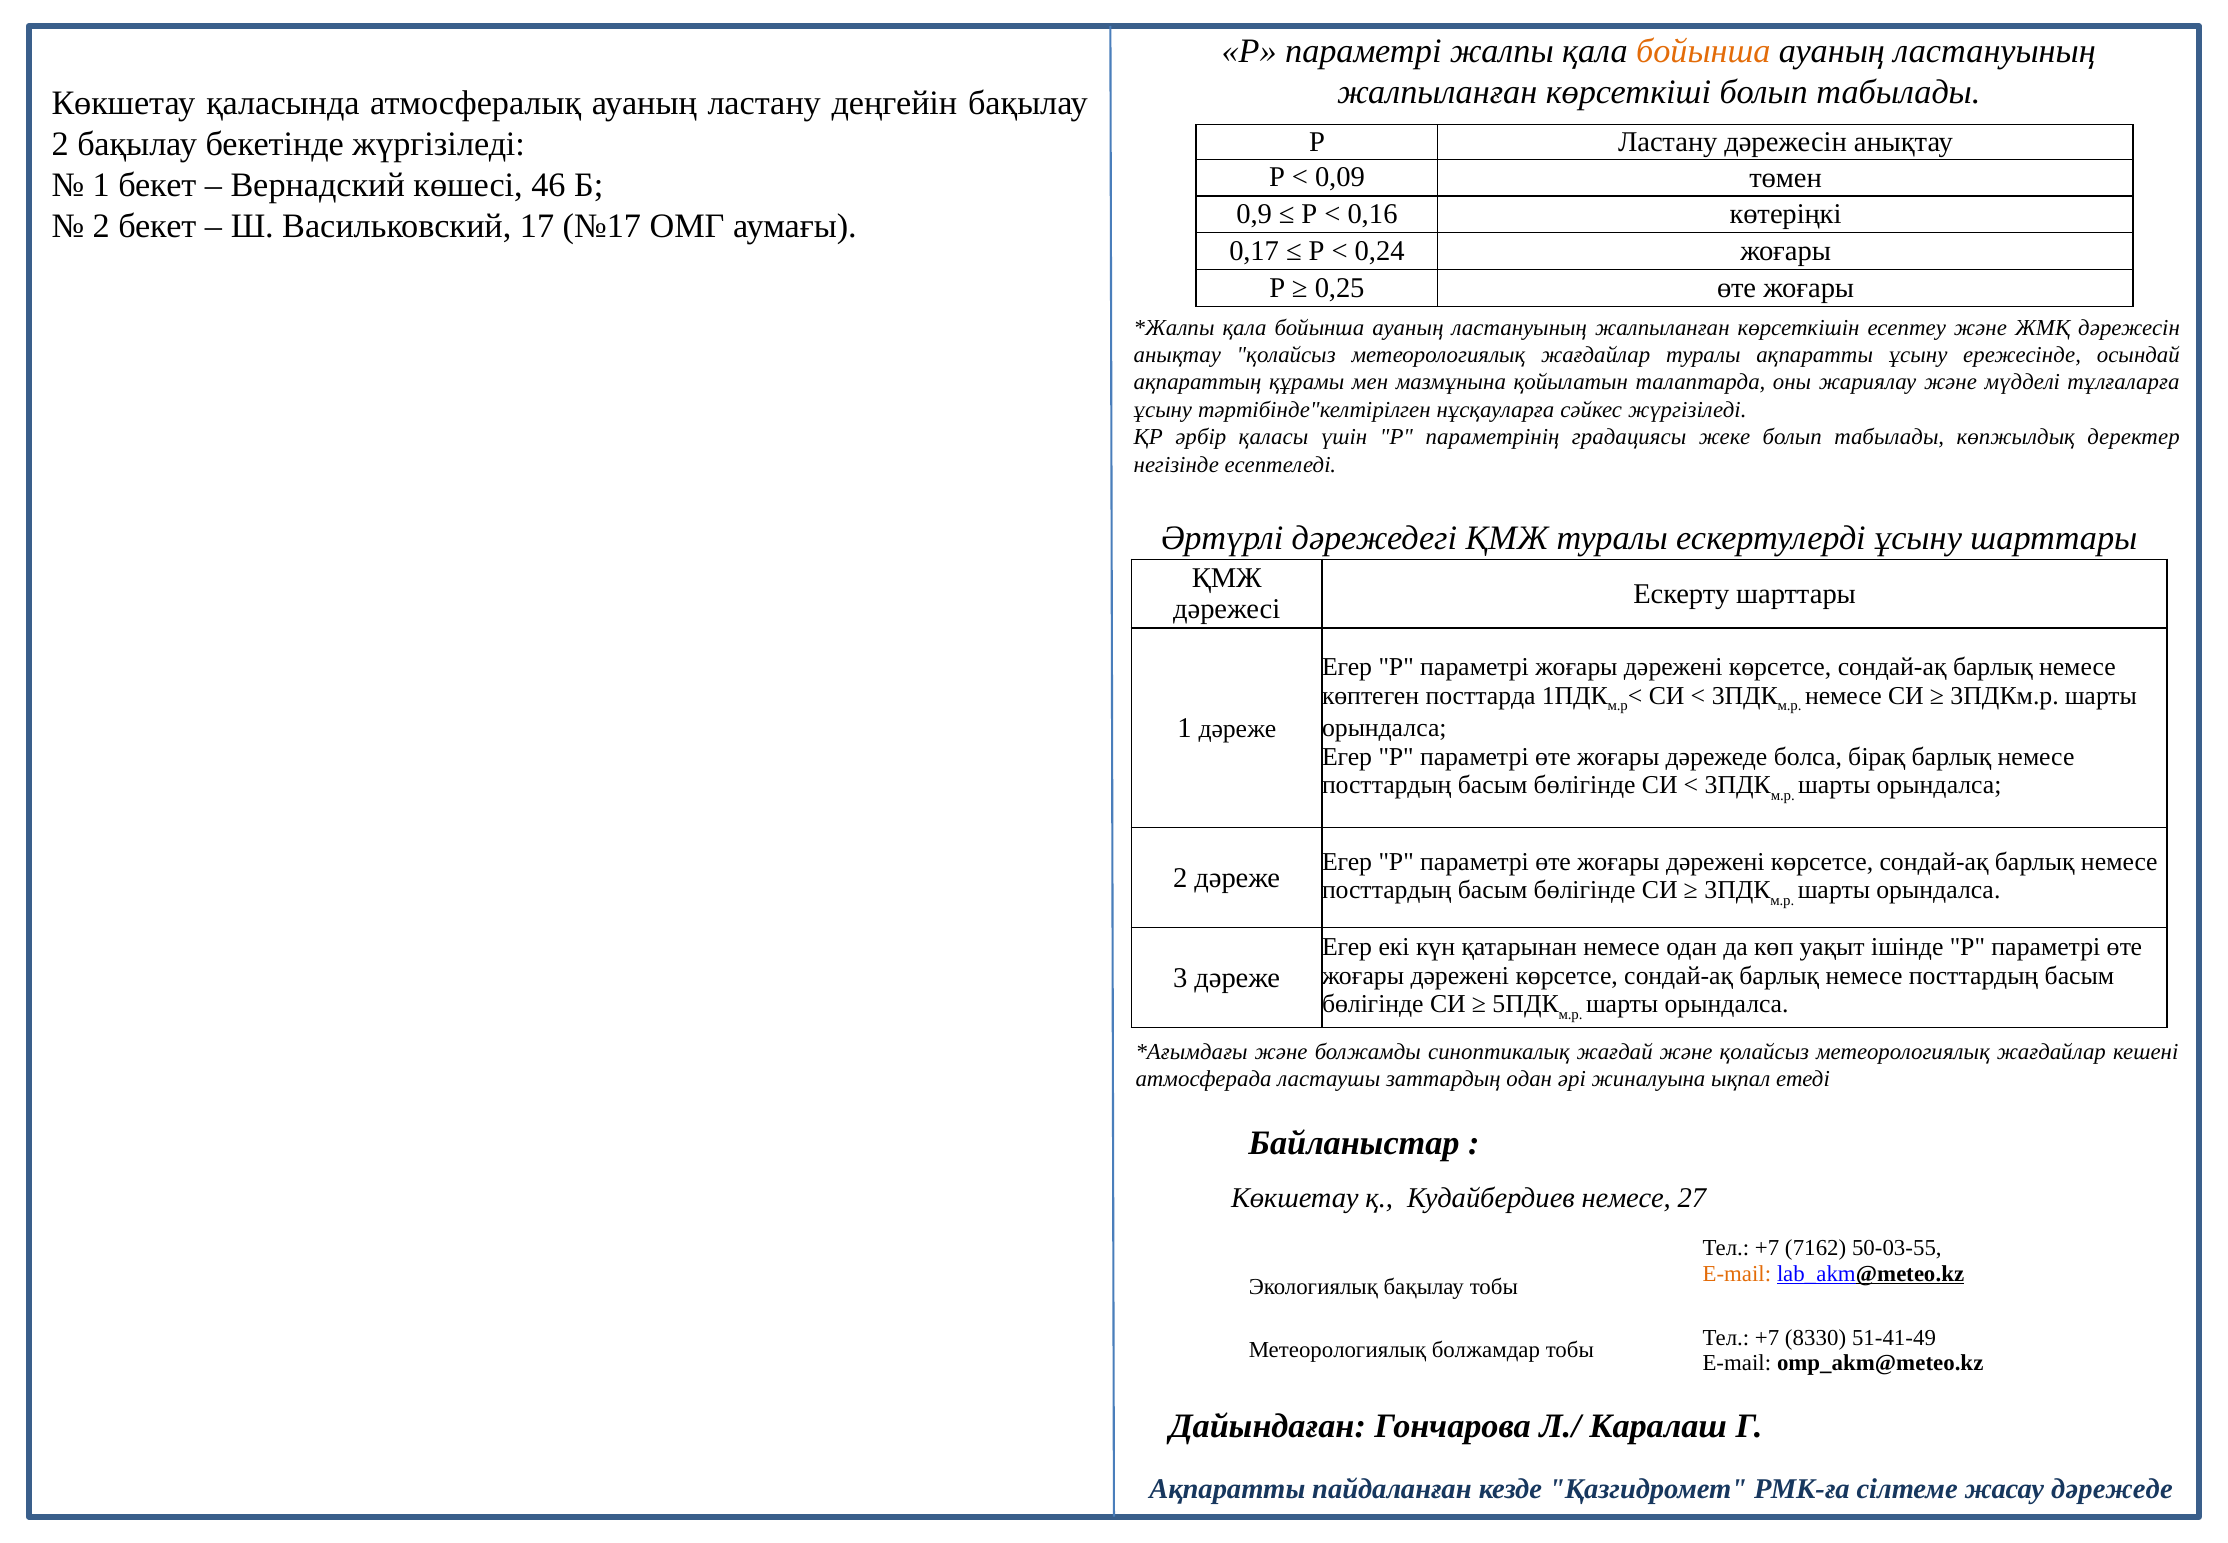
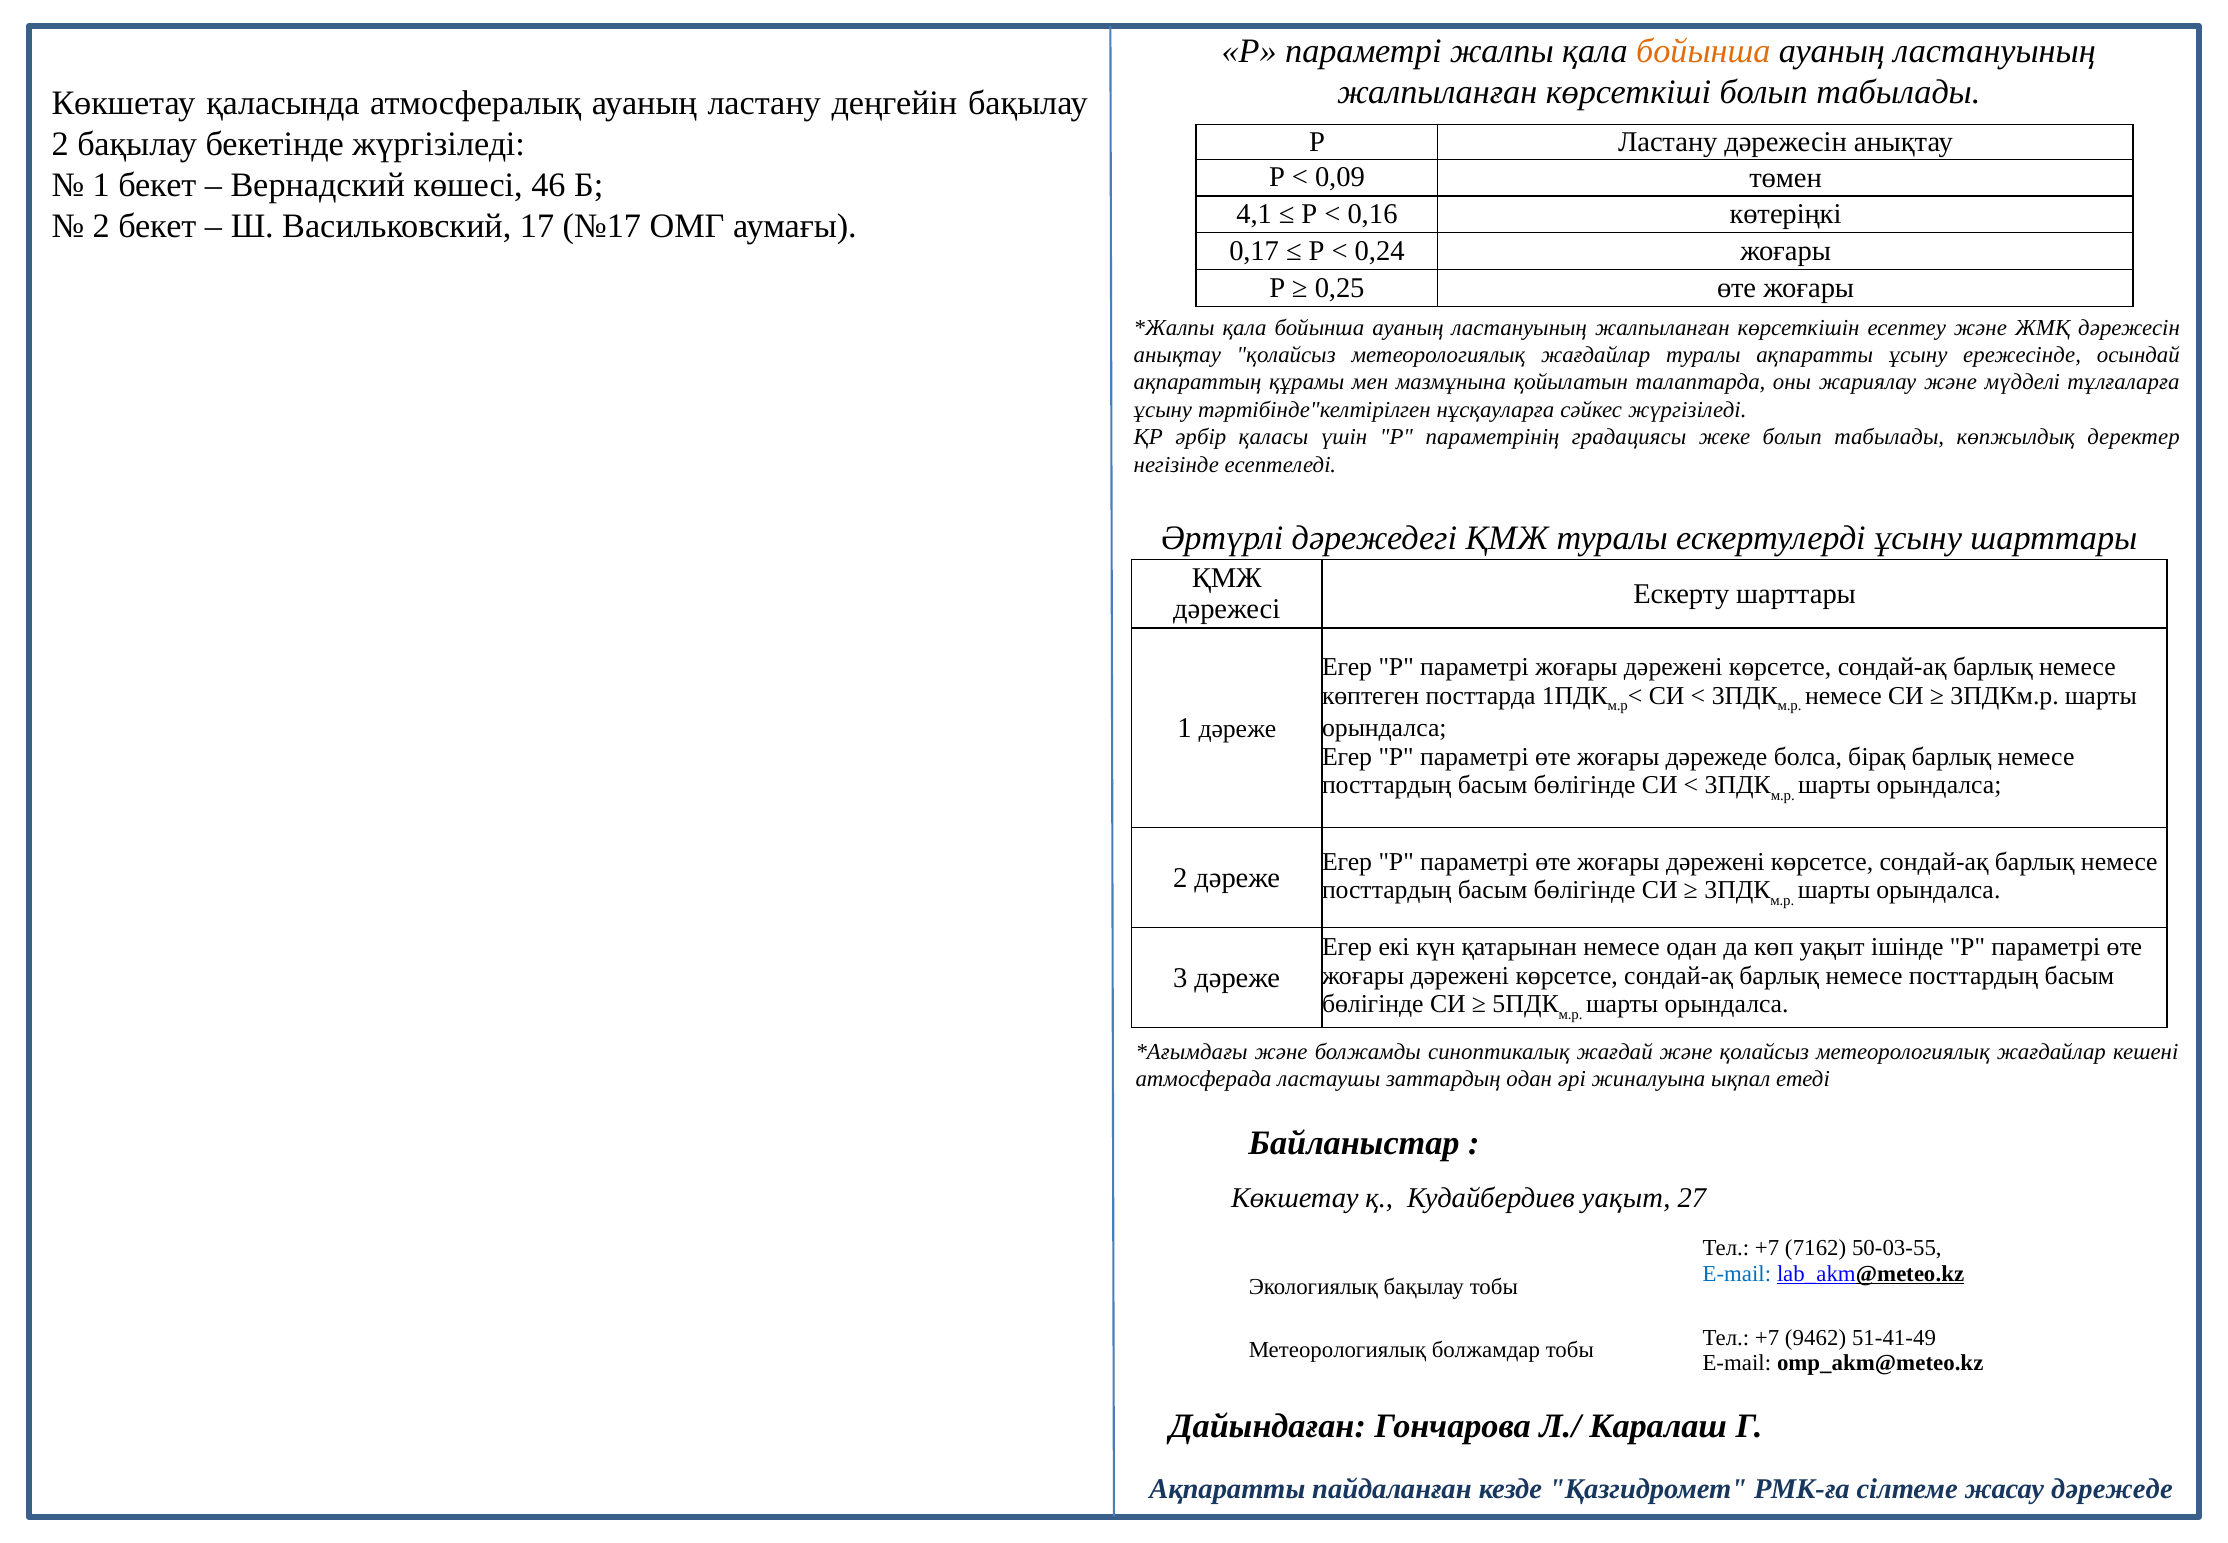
0,9: 0,9 -> 4,1 (1254, 214)
Кудайбердиев немесе: немесе -> уақыт (1626, 1197)
E-mail colour: orange -> blue (1737, 1273)
8330: 8330 -> 9462 (1816, 1337)
